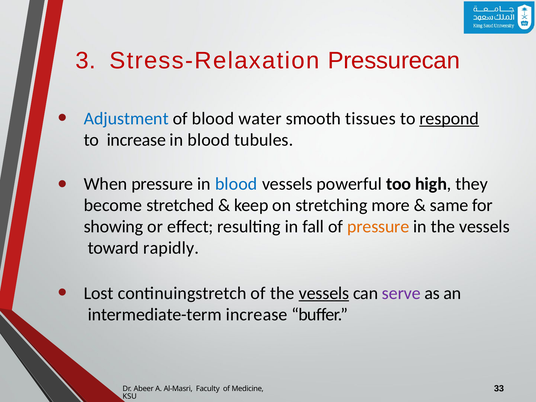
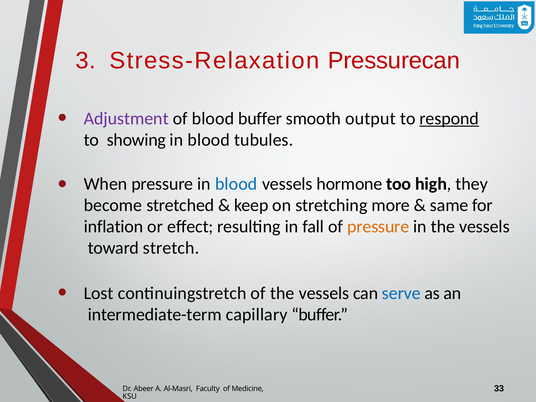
Adjustment colour: blue -> purple (126, 119)
blood water: water -> buffer (260, 119)
tissues: tissues -> output (371, 119)
to increase: increase -> showing (136, 140)
powerful: powerful -> hormone (349, 184)
showing: showing -> inflation (114, 227)
rapidly: rapidly -> stretch (171, 248)
vessels underline: present -> none (324, 293)
serve colour: purple -> blue (401, 293)
intermediate-term increase: increase -> capillary (257, 315)
